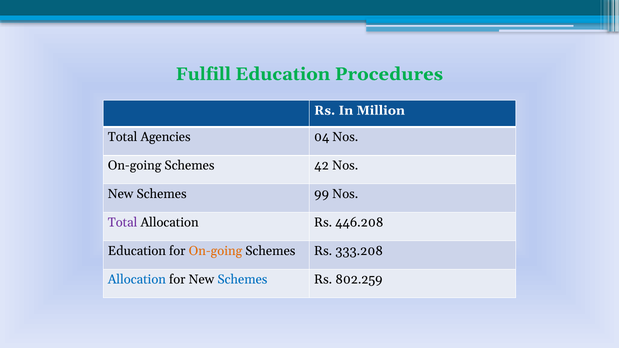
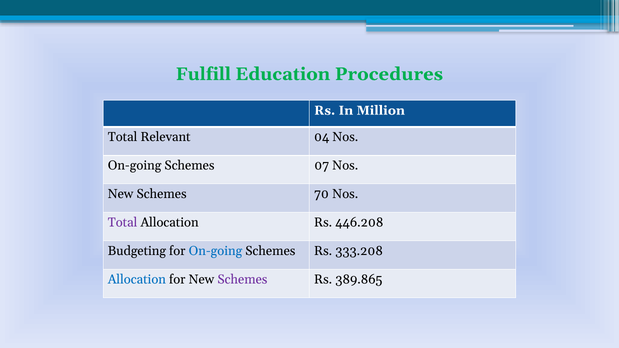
Agencies: Agencies -> Relevant (166, 137)
42: 42 -> 07 (322, 166)
99: 99 -> 70 (322, 194)
Education: Education -> Budgeting (137, 251)
On-going colour: orange -> blue (215, 251)
Schemes colour: blue -> purple (242, 279)
802.259: 802.259 -> 389.865 (359, 279)
